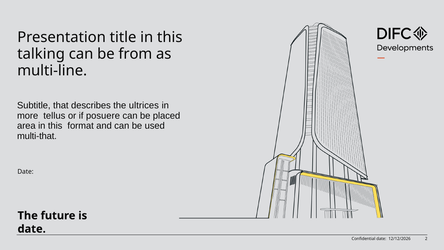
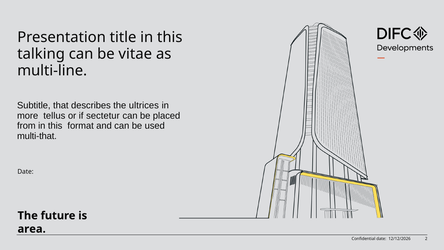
from: from -> vitae (135, 54)
posuere: posuere -> sectetur (103, 116)
area: area -> from (26, 126)
date: date -> area (32, 229)
